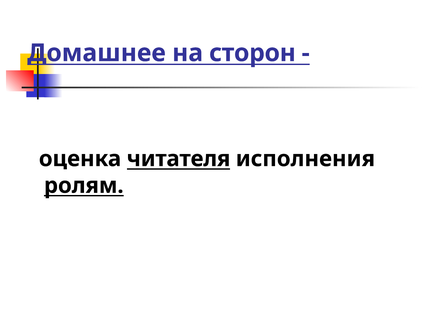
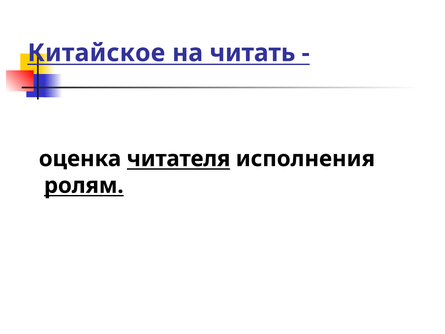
Домашнее: Домашнее -> Китайское (96, 53)
сторон: сторон -> читать (252, 53)
